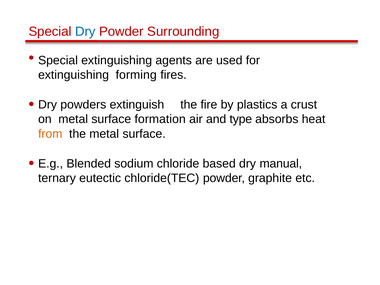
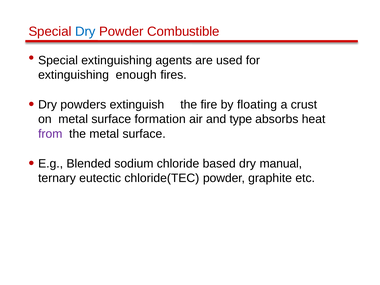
Surrounding: Surrounding -> Combustible (183, 31)
forming: forming -> enough (136, 75)
plastics: plastics -> floating (257, 105)
from colour: orange -> purple (50, 134)
